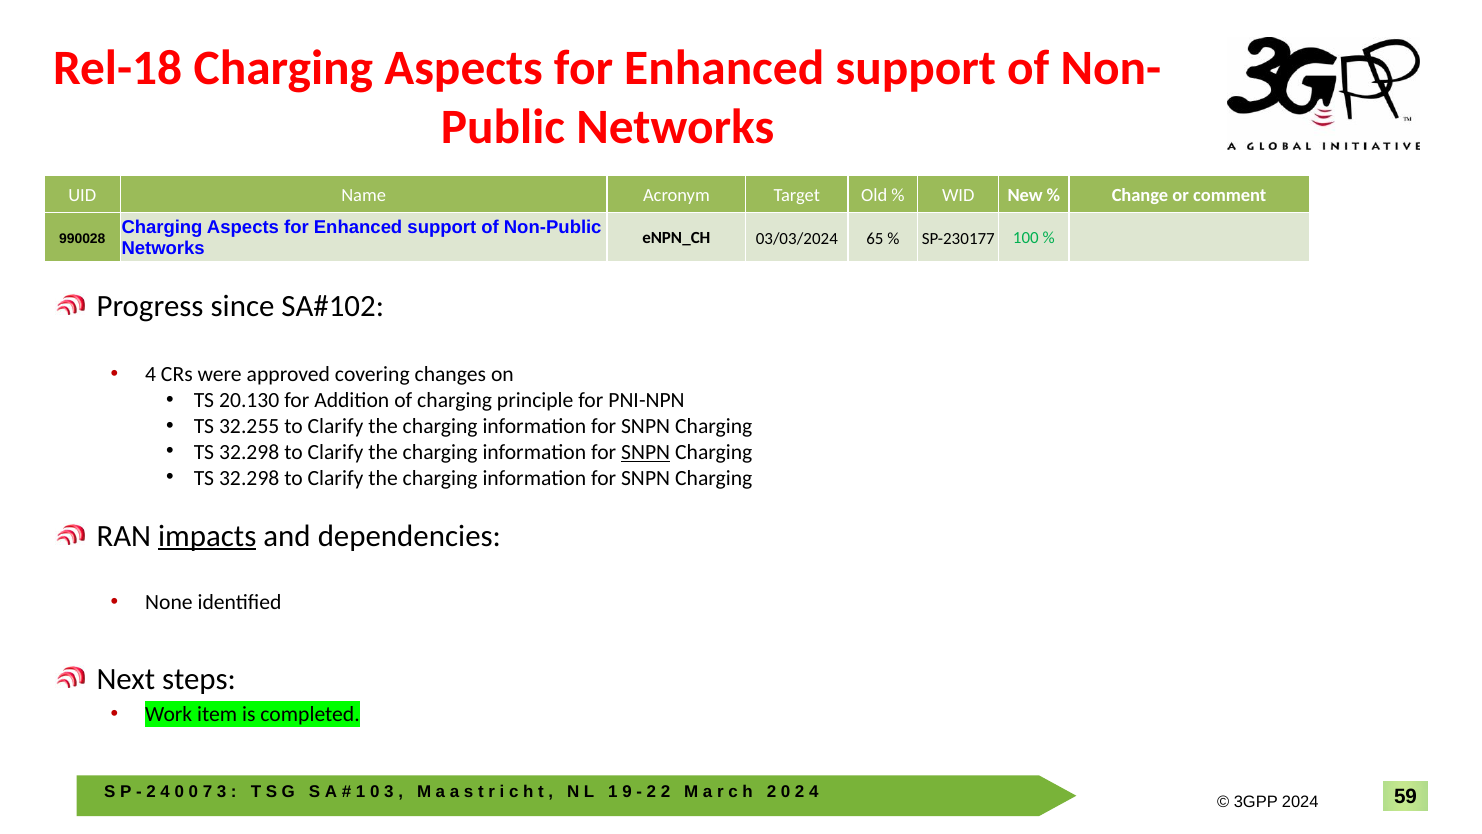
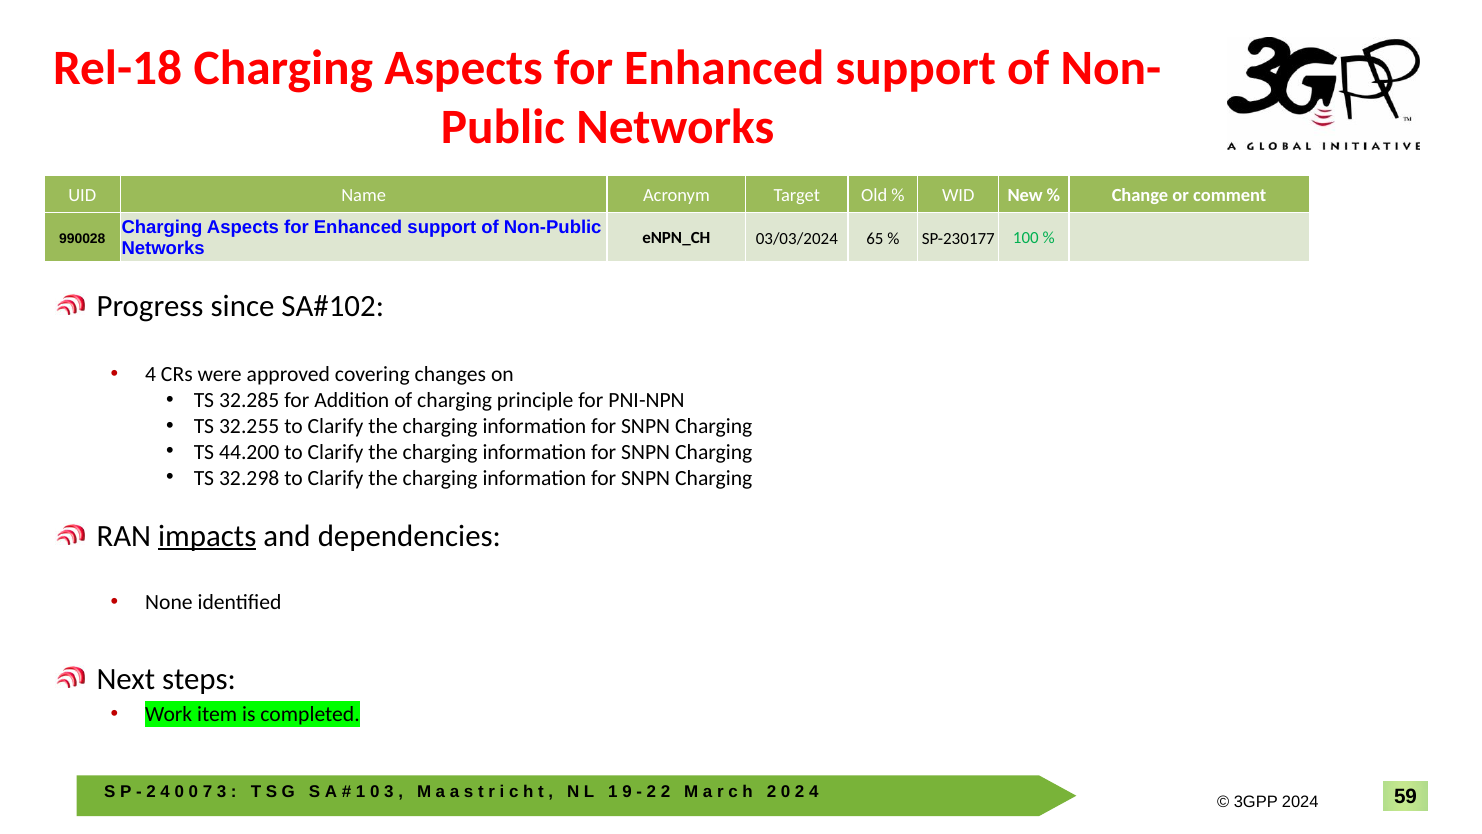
20.130: 20.130 -> 32.285 (249, 400)
32.298: 32.298 -> 44.200 (249, 452)
SNPN underline: present -> none (646, 452)
